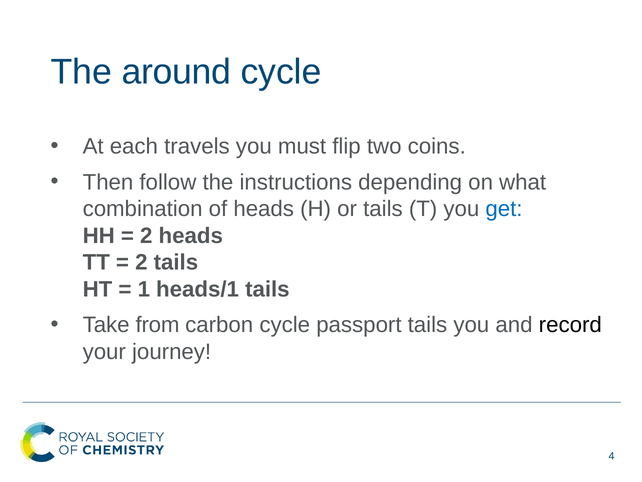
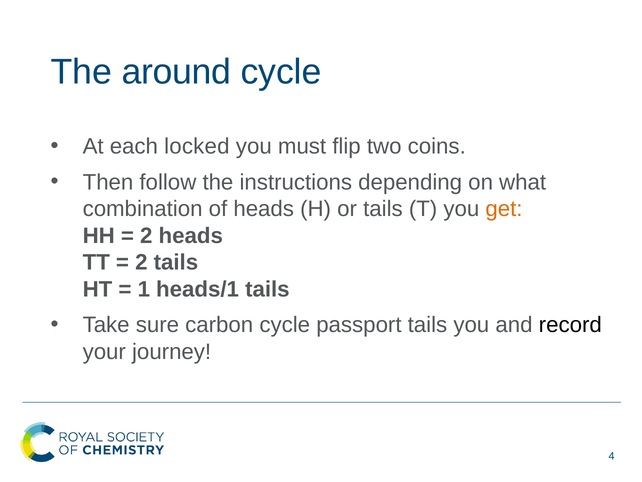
travels: travels -> locked (197, 146)
get colour: blue -> orange (504, 209)
from: from -> sure (157, 325)
